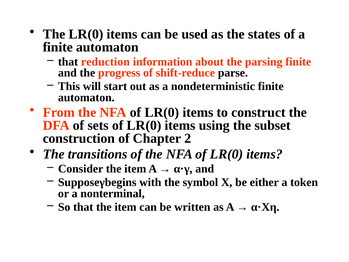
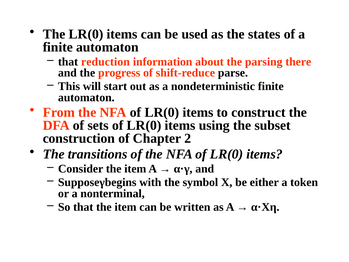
parsing finite: finite -> there (298, 62)
